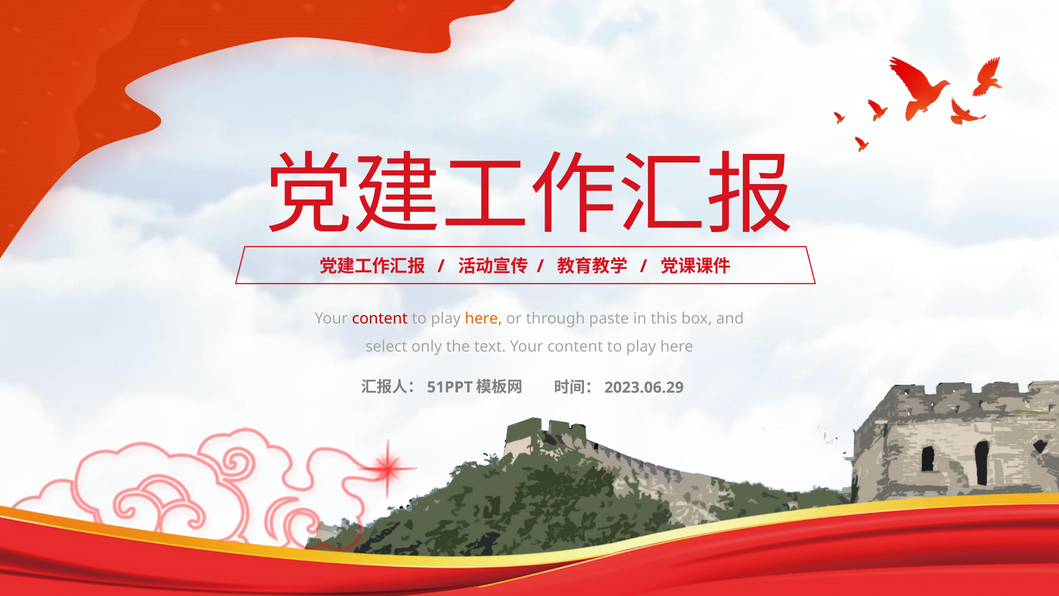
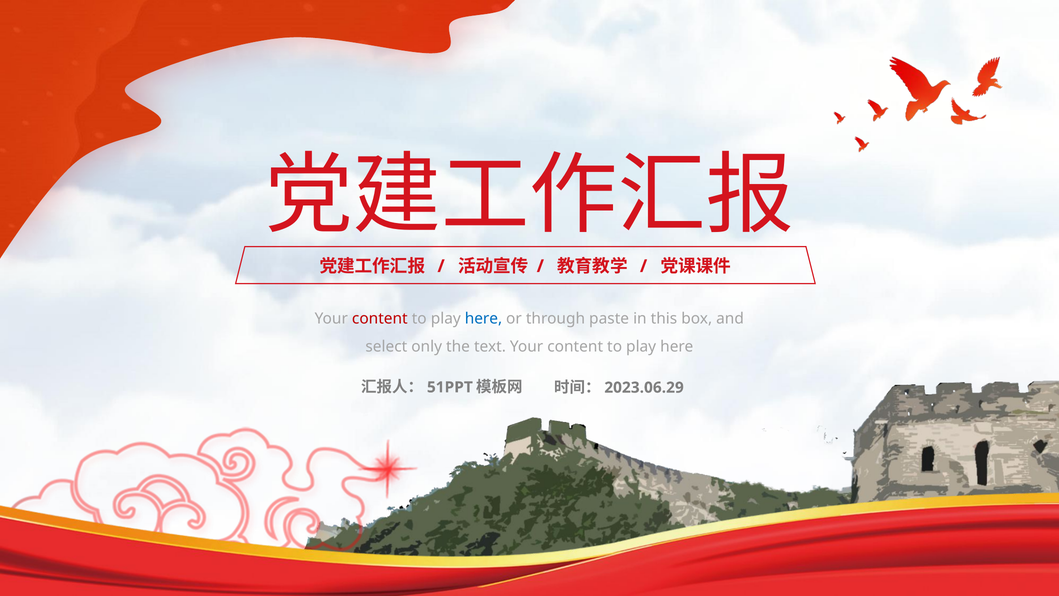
here colour: orange -> blue (483, 319)
